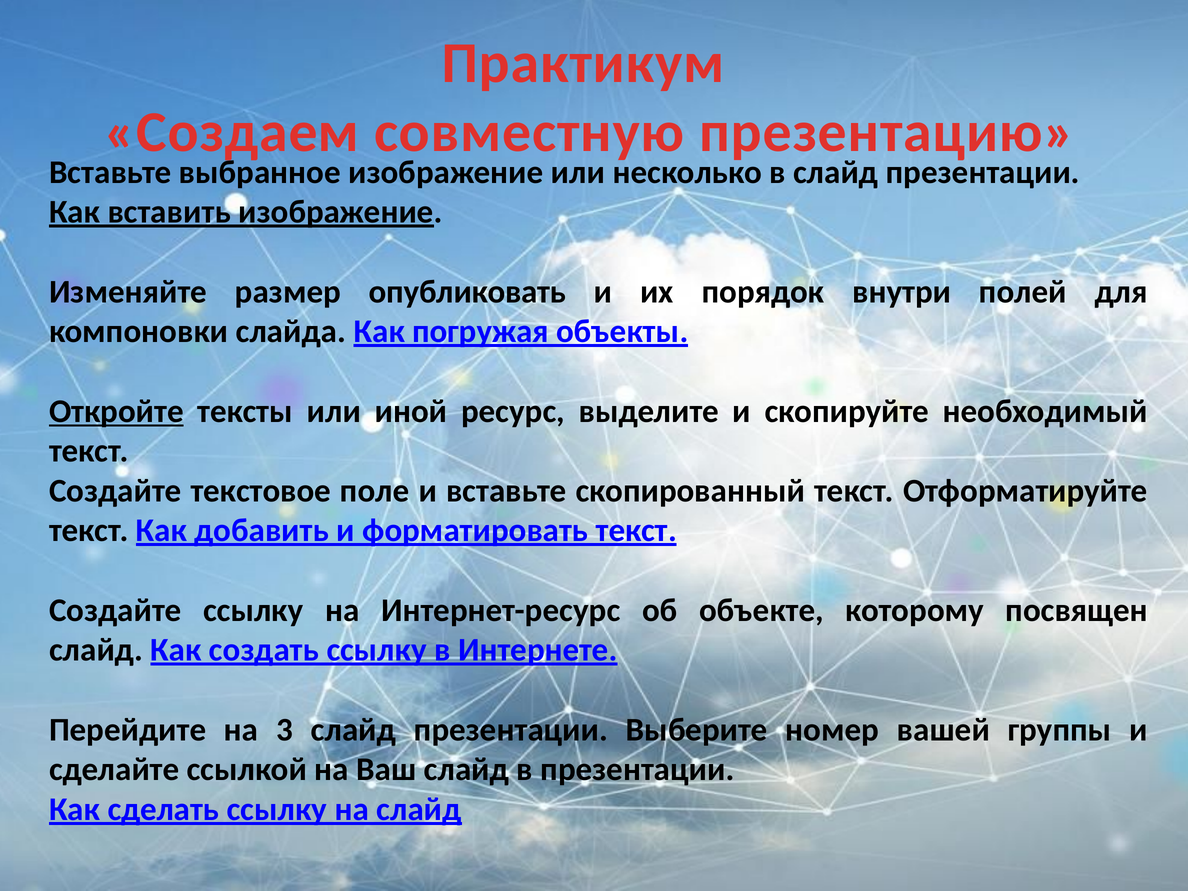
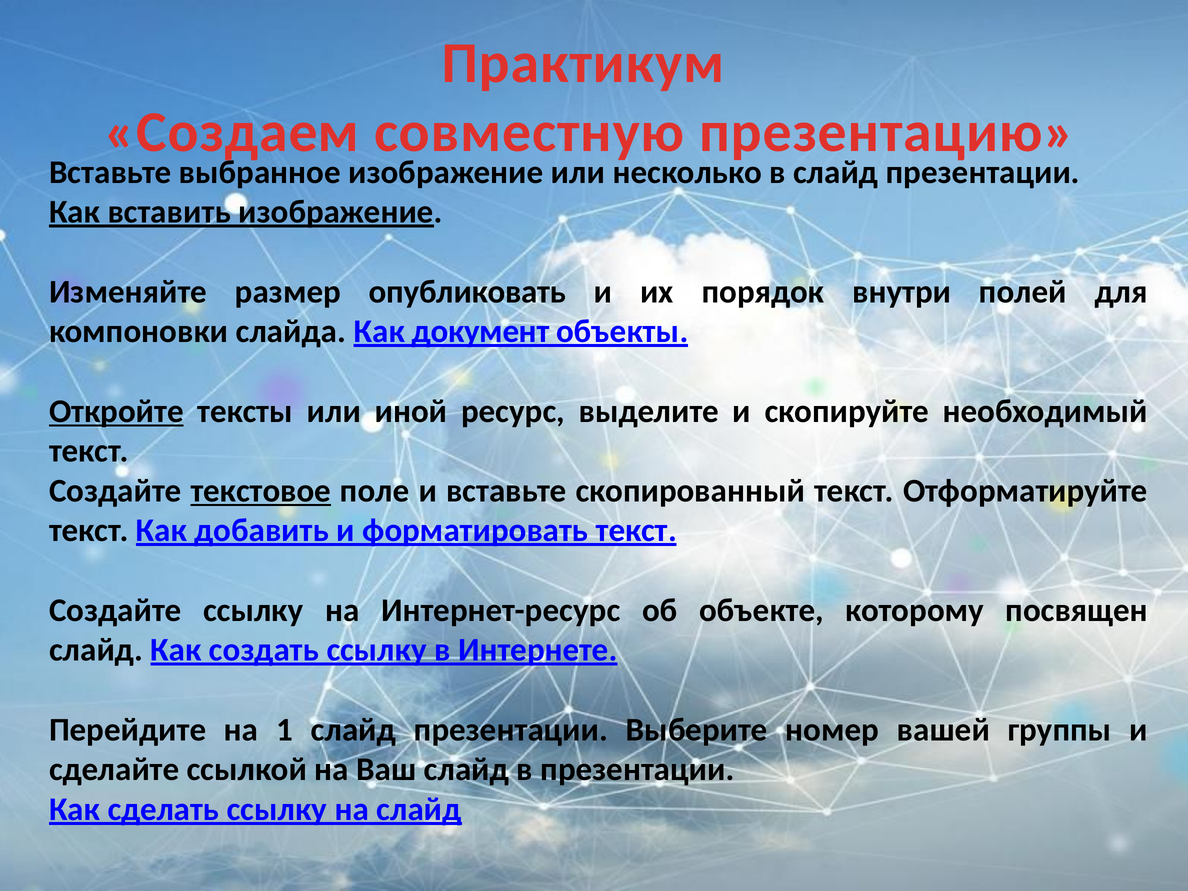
погружая: погружая -> документ (481, 331)
текстовое underline: none -> present (261, 491)
3: 3 -> 1 (285, 730)
